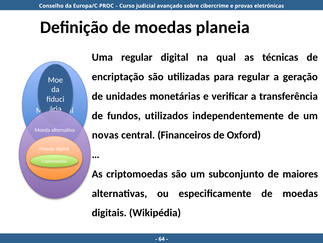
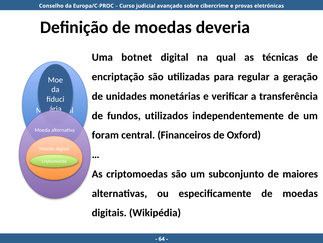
planeia: planeia -> deveria (223, 27)
Uma regular: regular -> botnet (137, 57)
novas: novas -> foram (105, 135)
